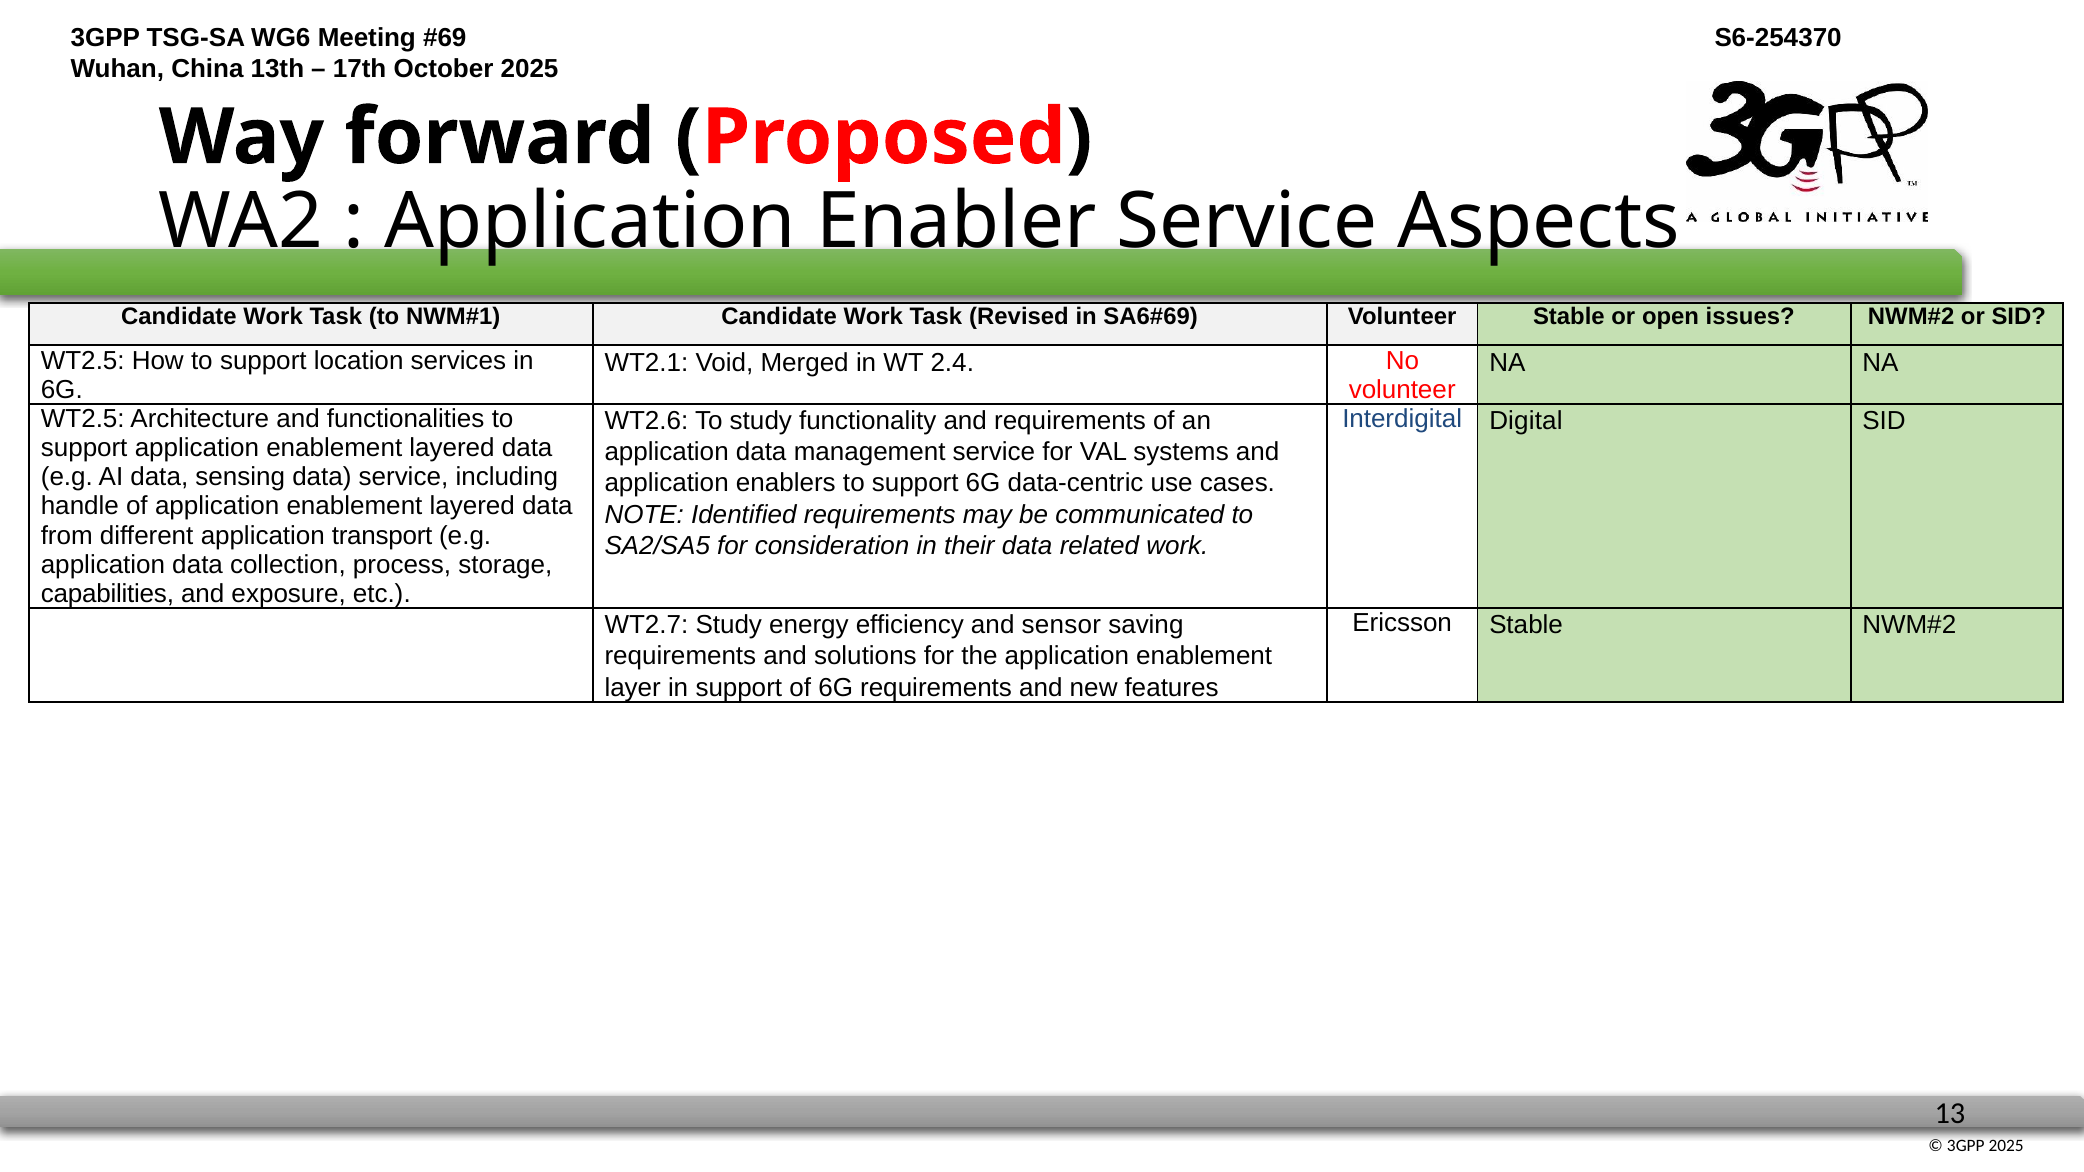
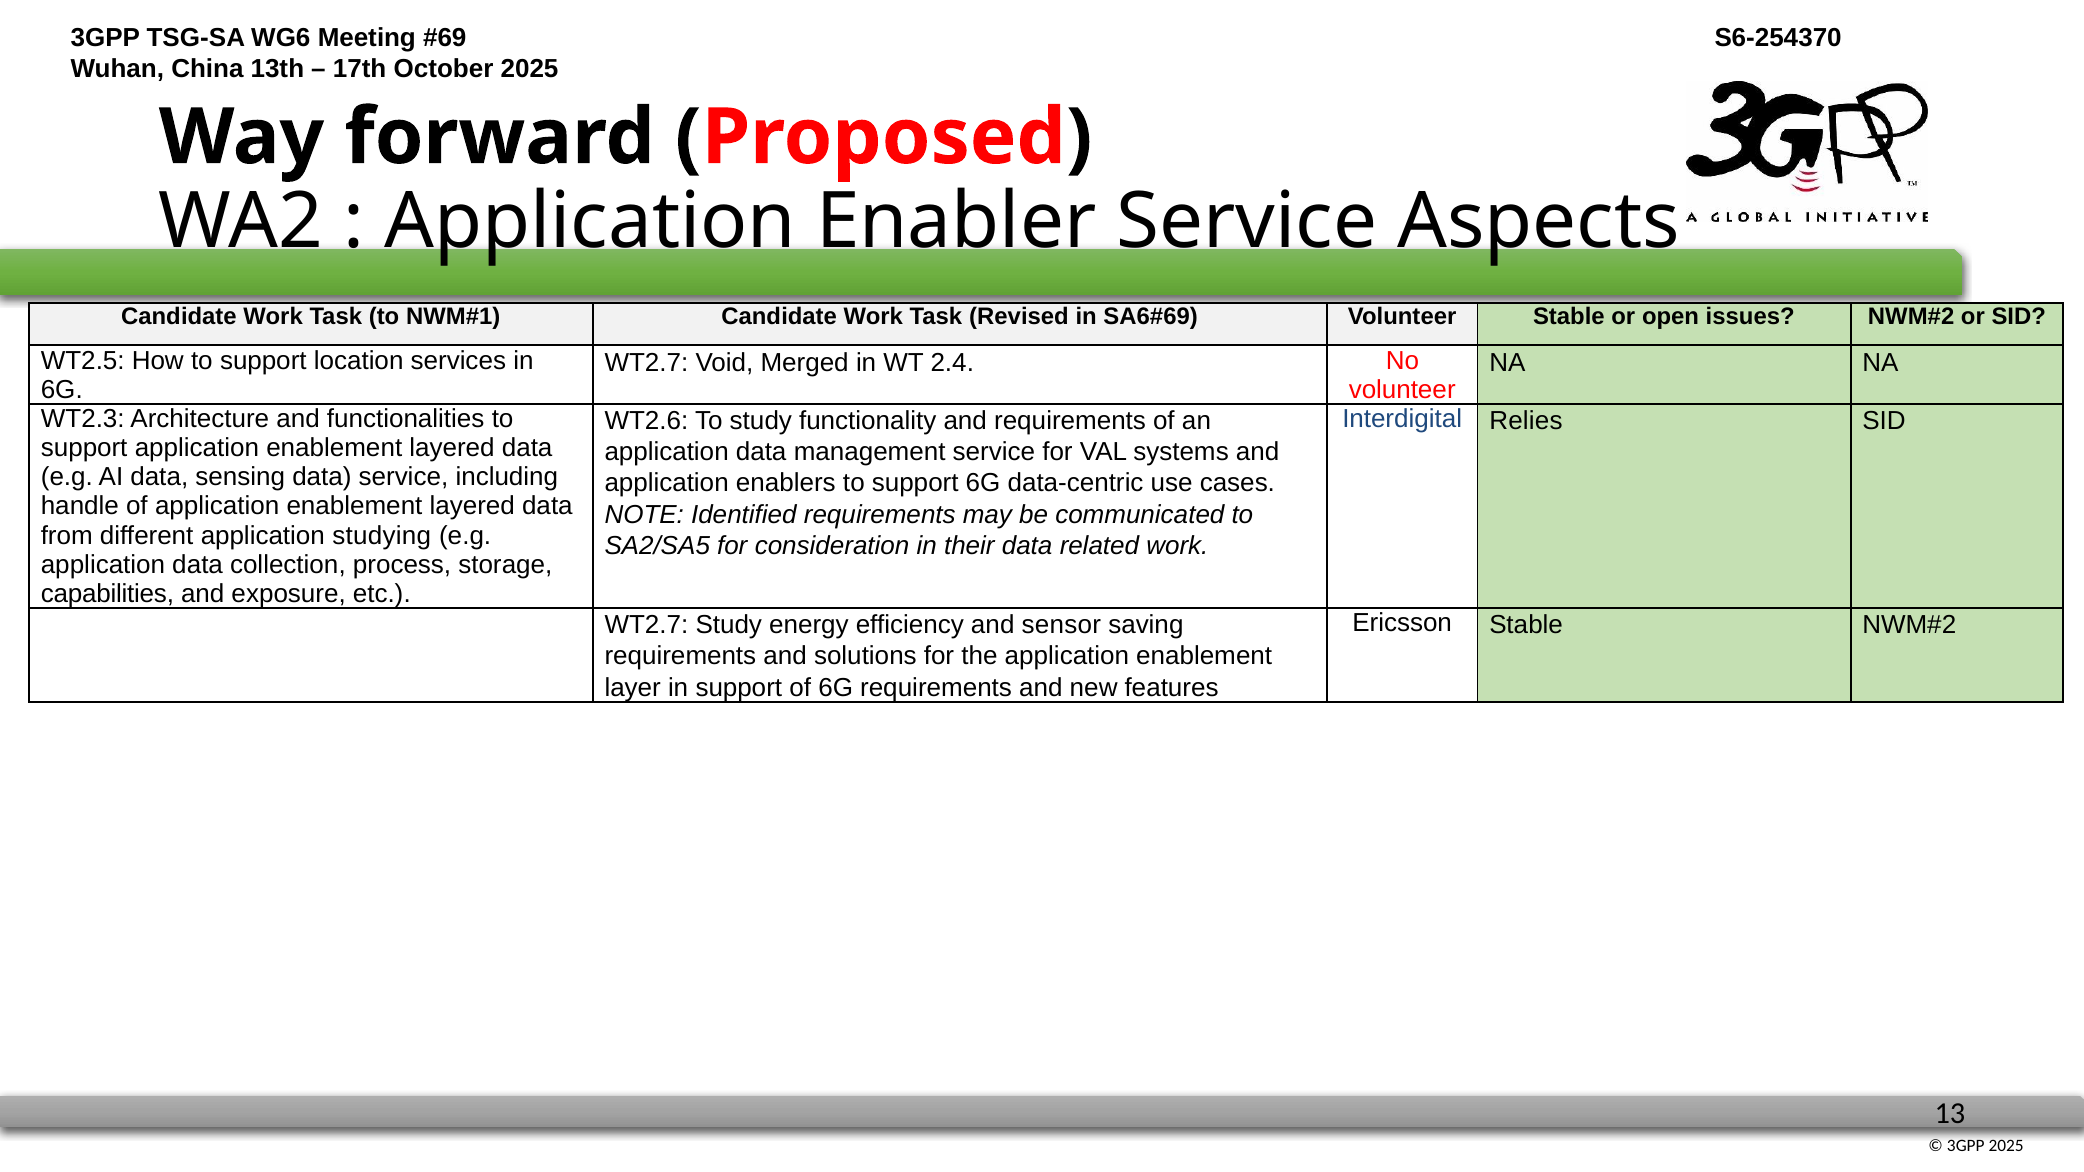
WT2.1: WT2.1 -> WT2.7 (646, 363)
WT2.5: WT2.5 -> WT2.3 (83, 419)
Digital: Digital -> Relies (1526, 421)
transport: transport -> studying (382, 536)
